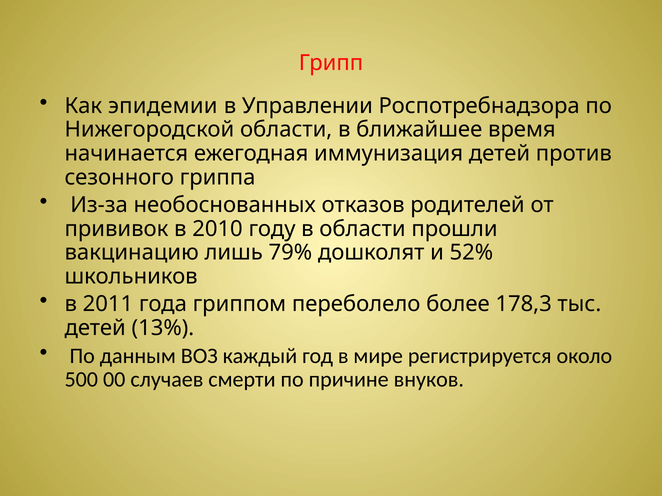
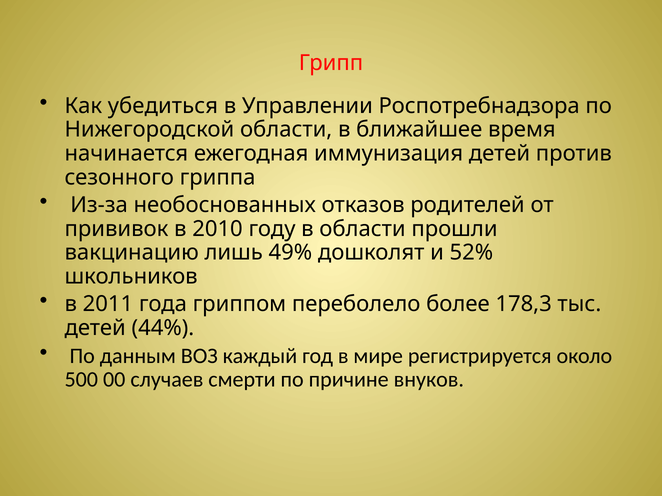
эпидемии: эпидемии -> убедиться (163, 106)
79%: 79% -> 49% (290, 253)
13%: 13% -> 44% (163, 328)
